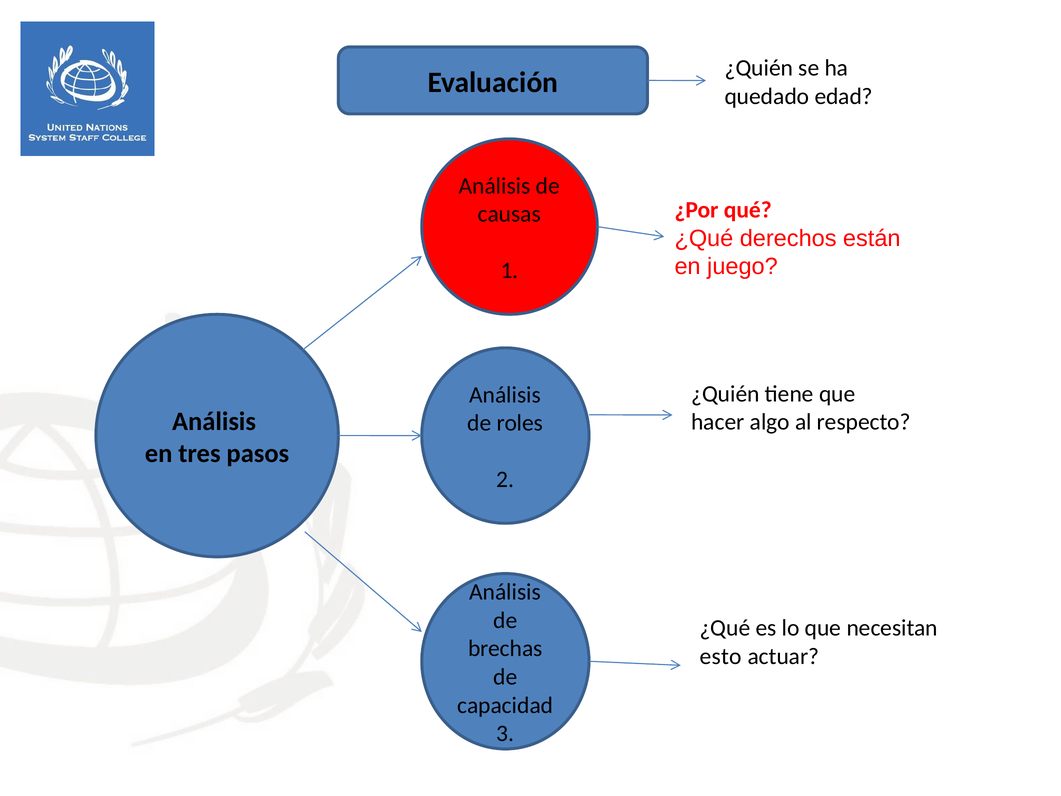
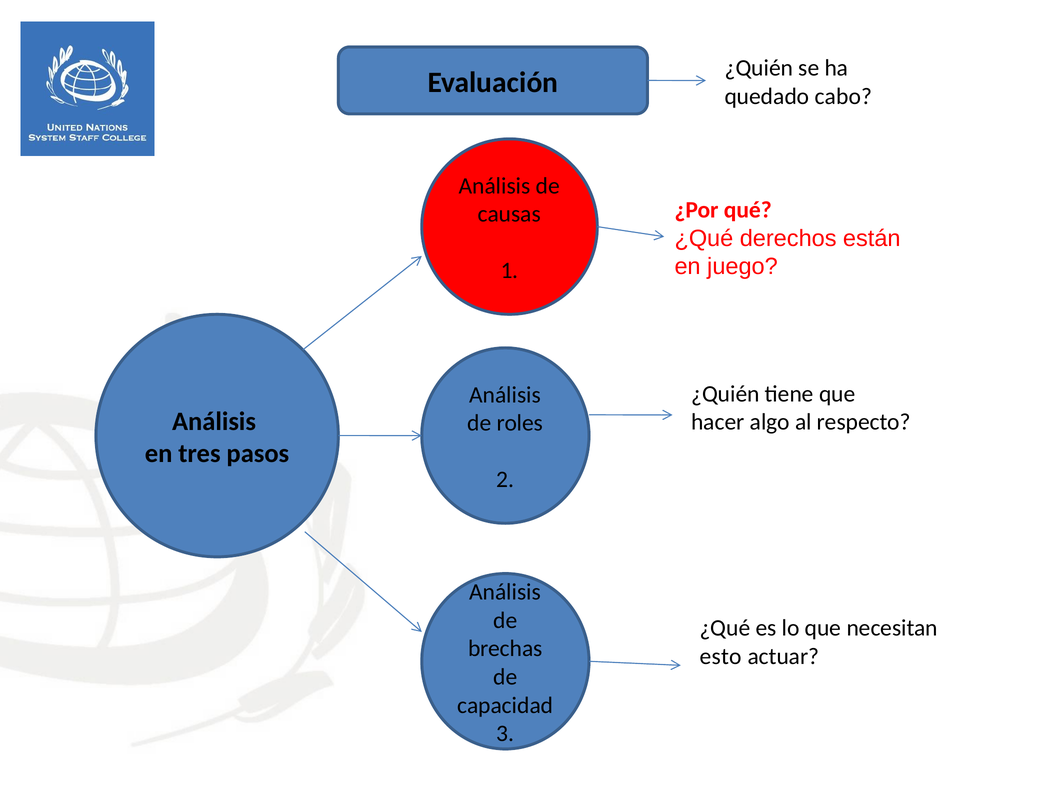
edad: edad -> cabo (844, 96)
